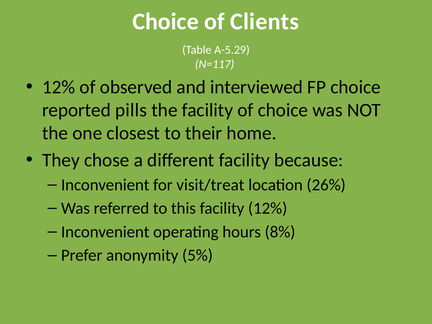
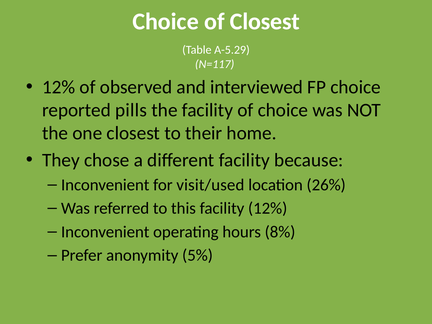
of Clients: Clients -> Closest (265, 21)
visit/treat: visit/treat -> visit/used (210, 185)
